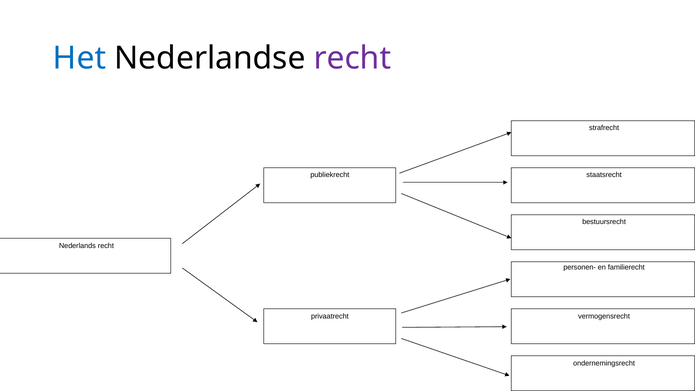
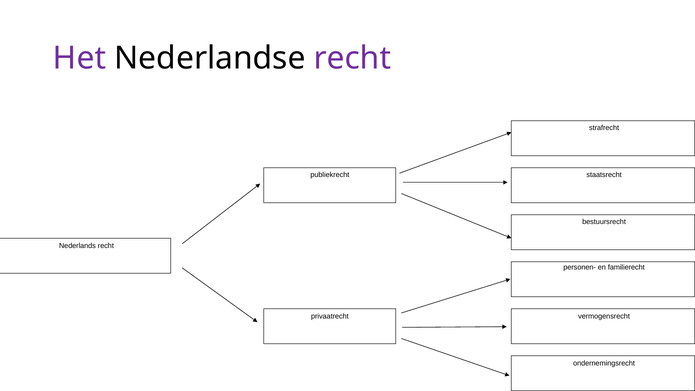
Het colour: blue -> purple (79, 58)
